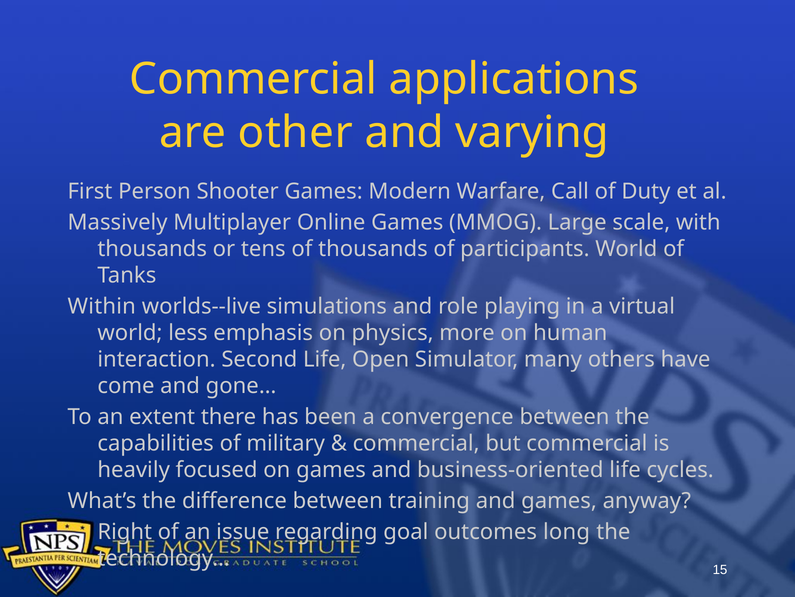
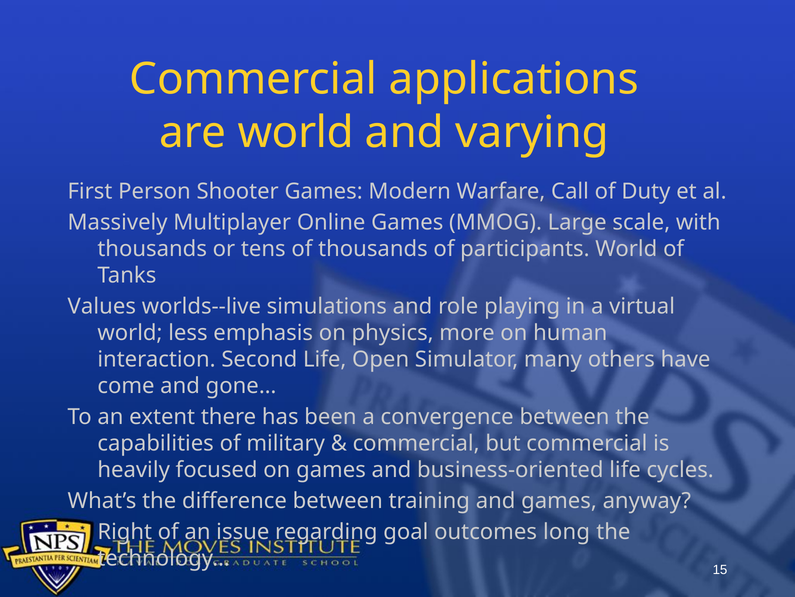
are other: other -> world (296, 132)
Within: Within -> Values (102, 306)
